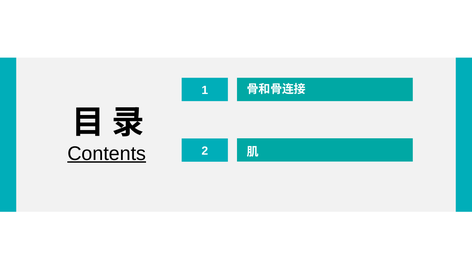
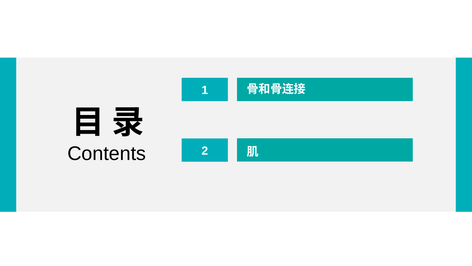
Contents underline: present -> none (107, 153)
